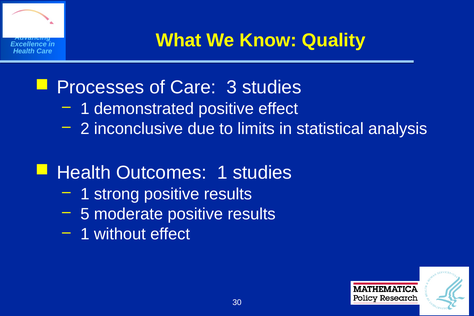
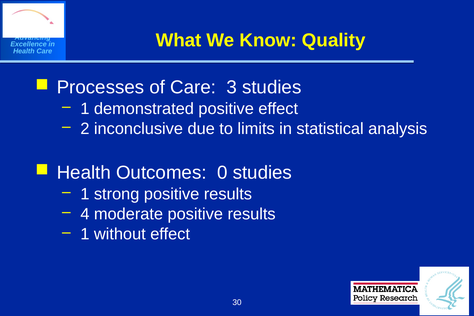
Outcomes 1: 1 -> 0 (222, 173)
5: 5 -> 4 (85, 214)
